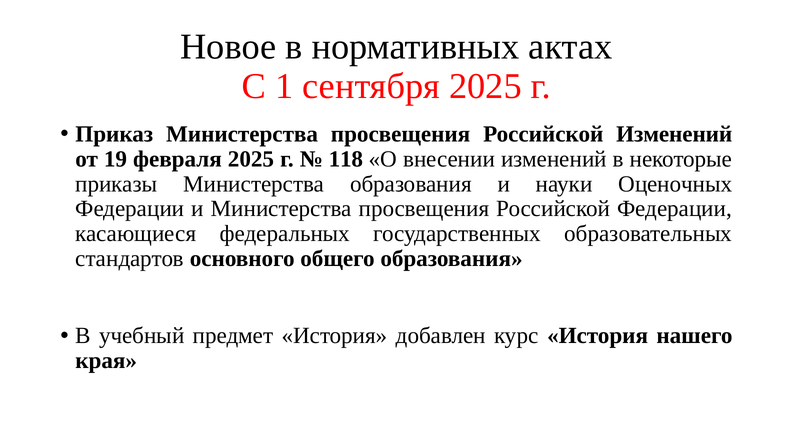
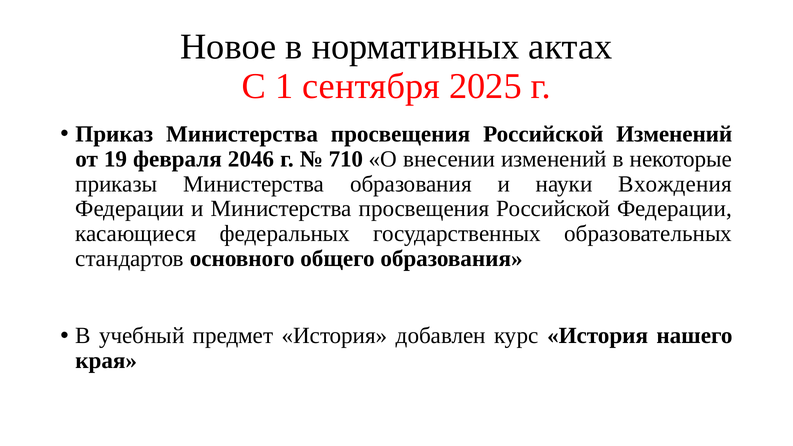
февраля 2025: 2025 -> 2046 (251, 159)
118: 118 -> 710 (346, 159)
Оценочных: Оценочных -> Вхождения (675, 184)
